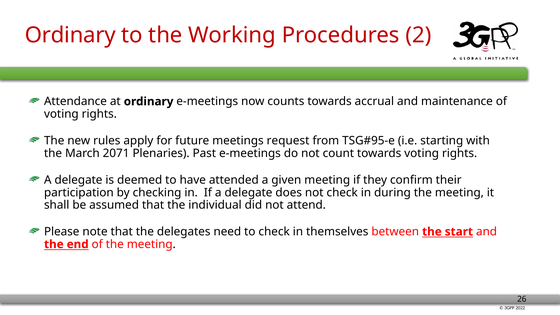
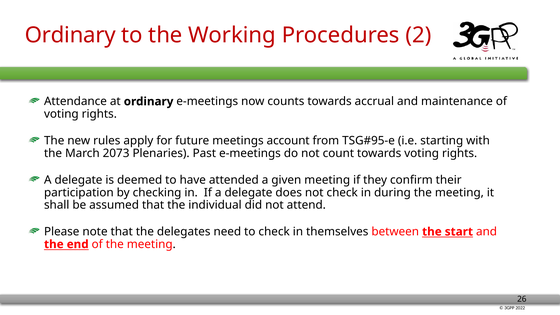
request: request -> account (288, 141)
2071: 2071 -> 2073 (116, 153)
